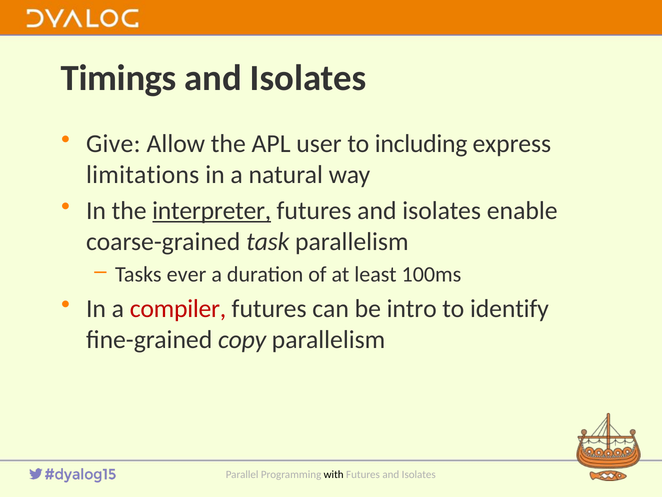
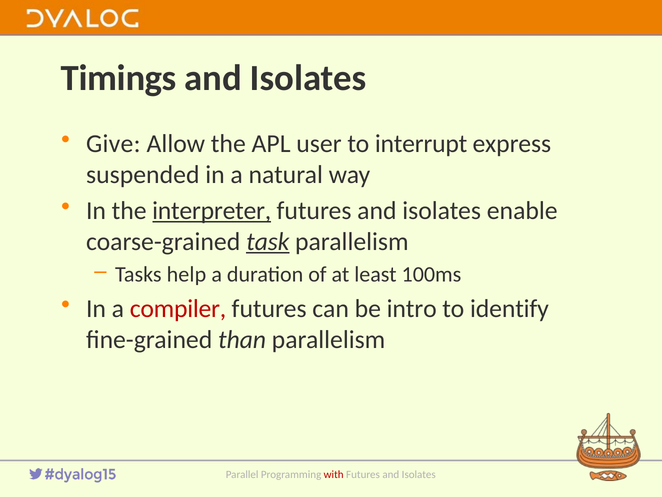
including: including -> interrupt (421, 144)
limitations: limitations -> suspended (143, 175)
task underline: none -> present (268, 241)
ever: ever -> help (186, 274)
copy: copy -> than (242, 339)
with colour: black -> red (334, 474)
